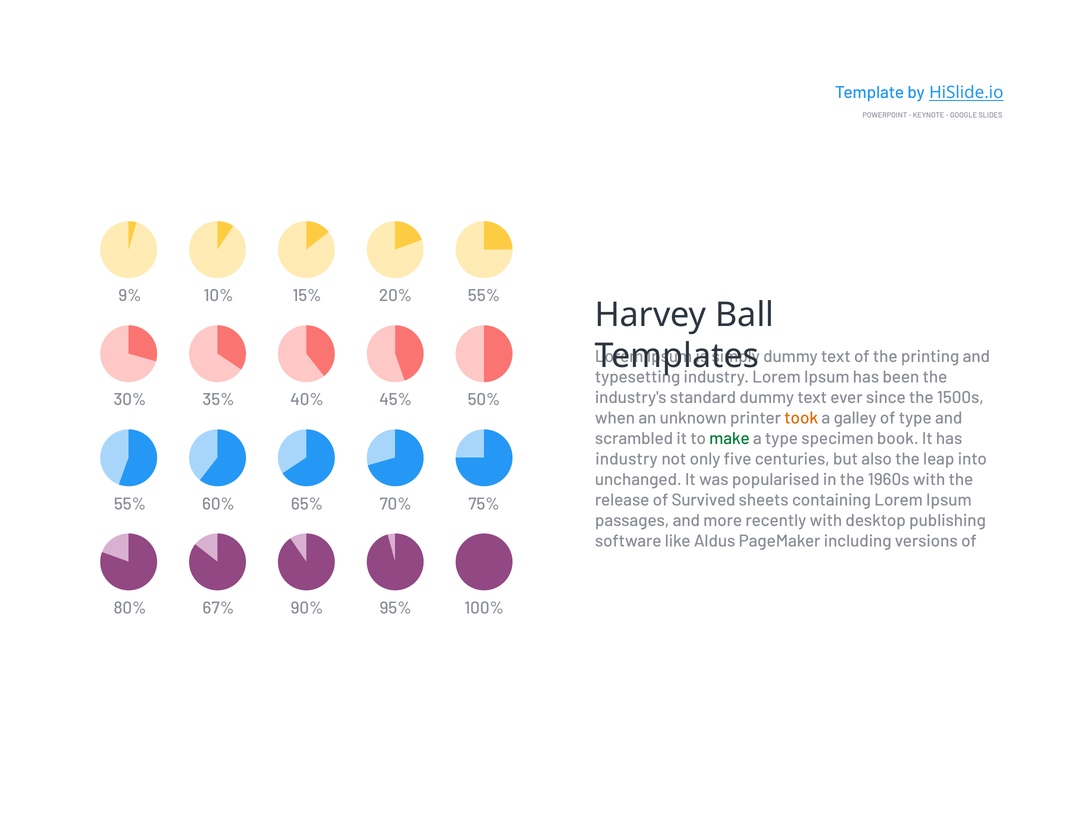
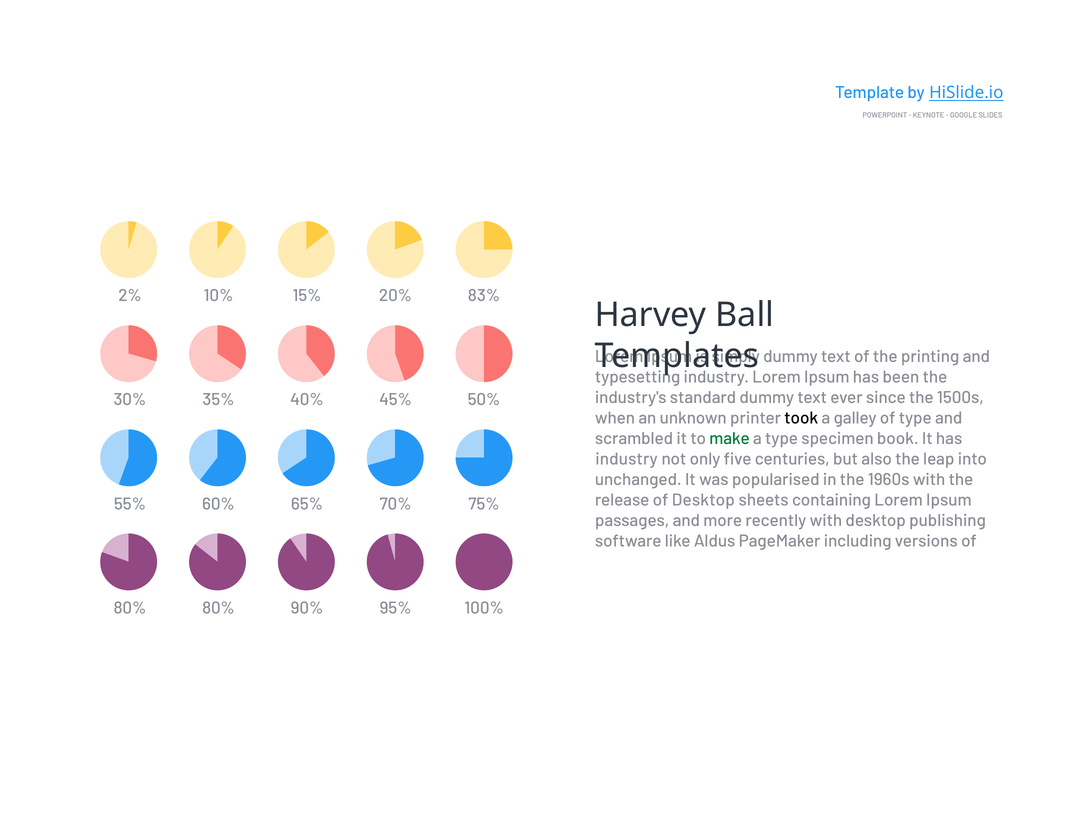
9%: 9% -> 2% (130, 296)
20% 55%: 55% -> 83% (484, 296)
took colour: orange -> black (801, 418)
of Survived: Survived -> Desktop (703, 500)
80% 67%: 67% -> 80% (218, 608)
